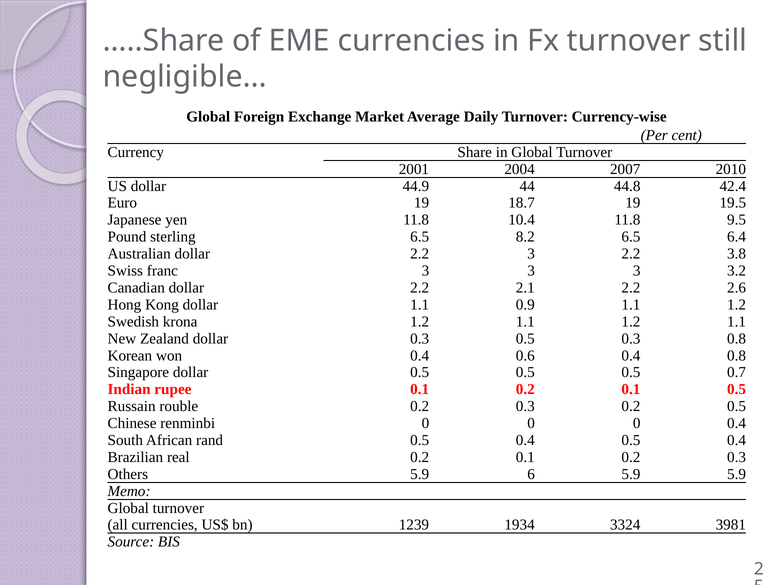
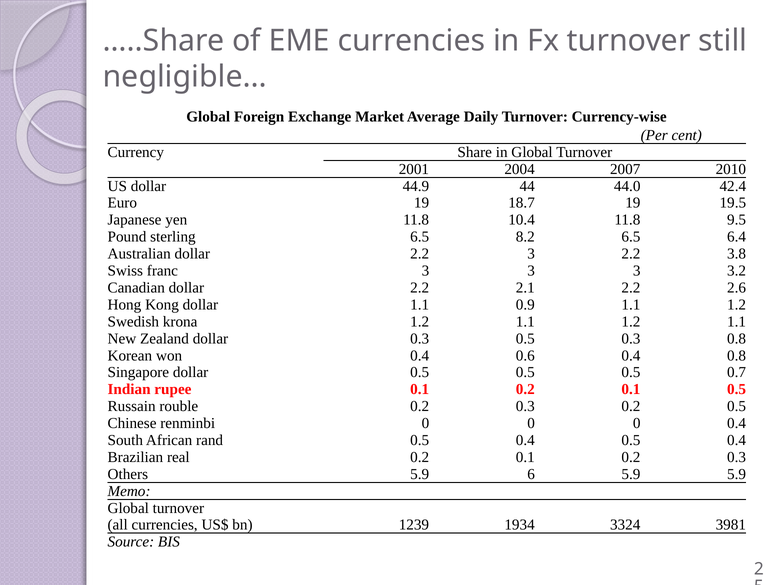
44.8: 44.8 -> 44.0 (627, 186)
